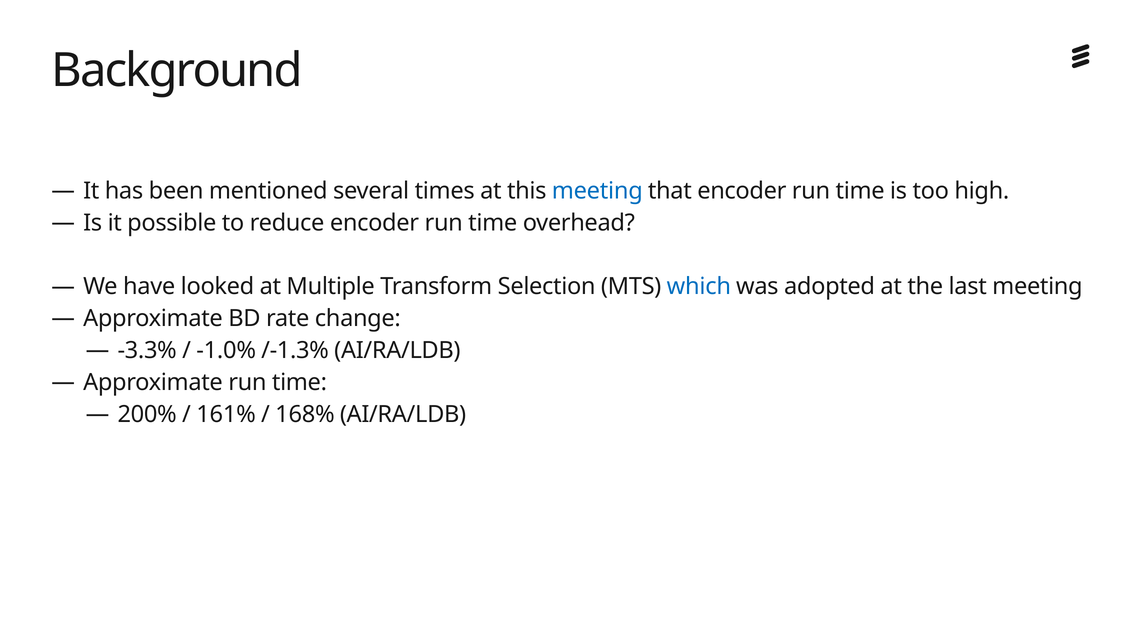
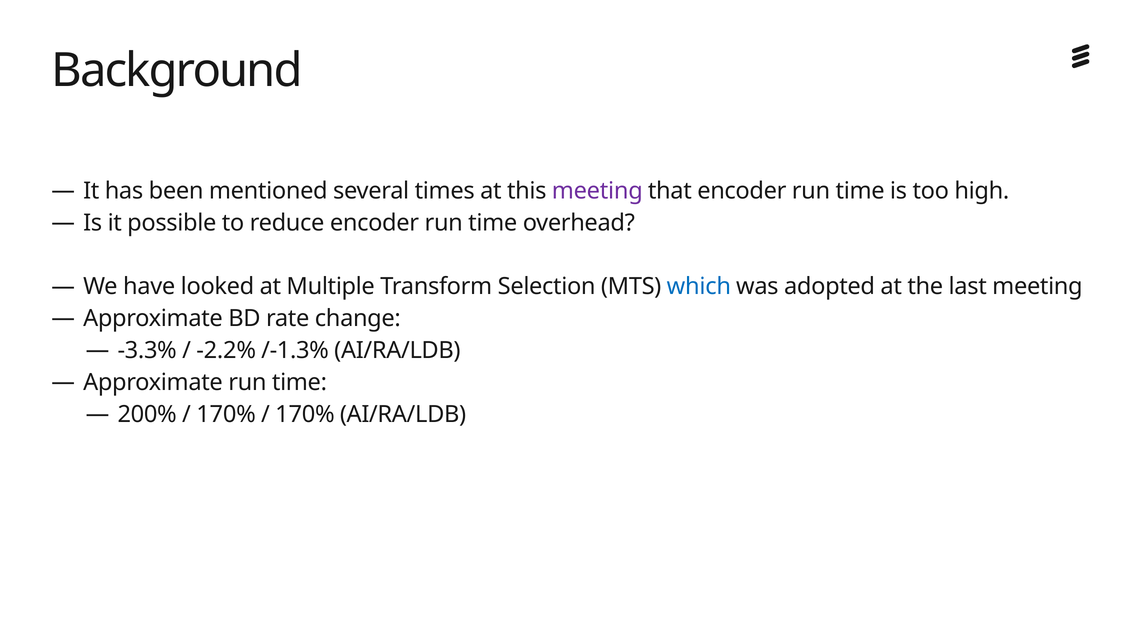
meeting colour: blue -> purple (597, 191)
-1.0%: -1.0% -> -2.2% (226, 350)
161%: 161% -> 170% (226, 414)
168%: 168% -> 170% (305, 414)
